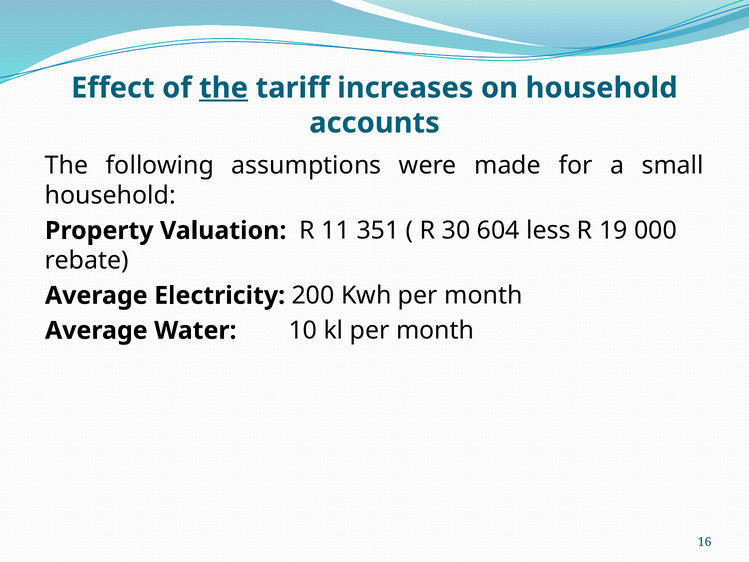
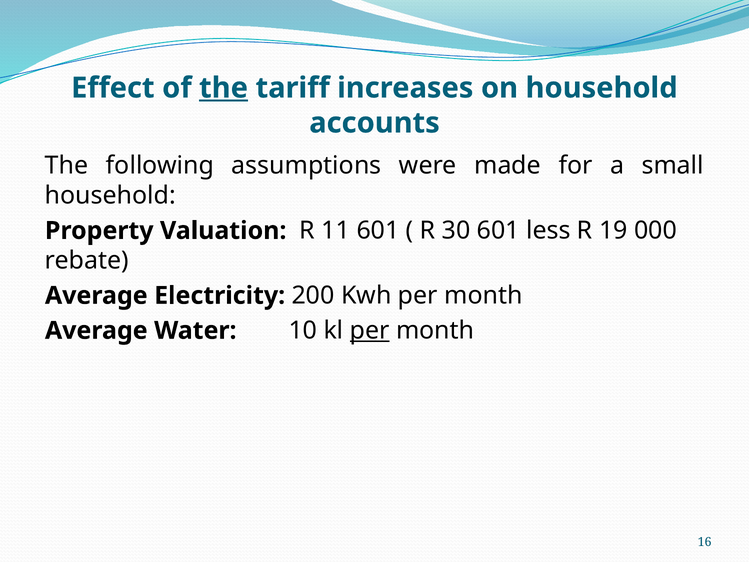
11 351: 351 -> 601 (378, 231)
30 604: 604 -> 601 (498, 231)
per underline: none -> present (370, 330)
